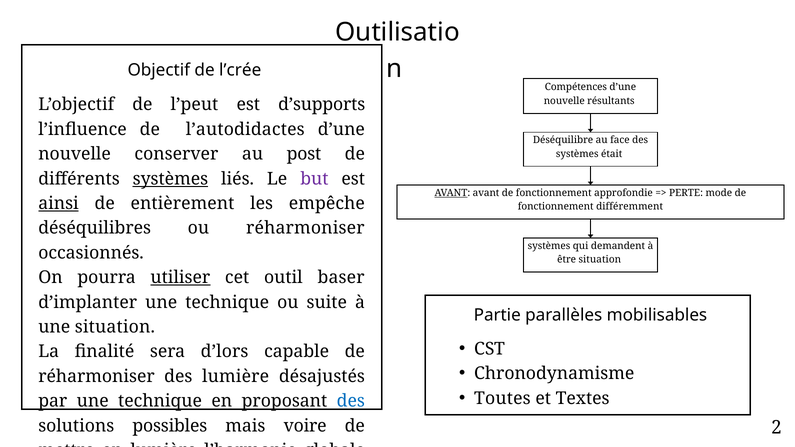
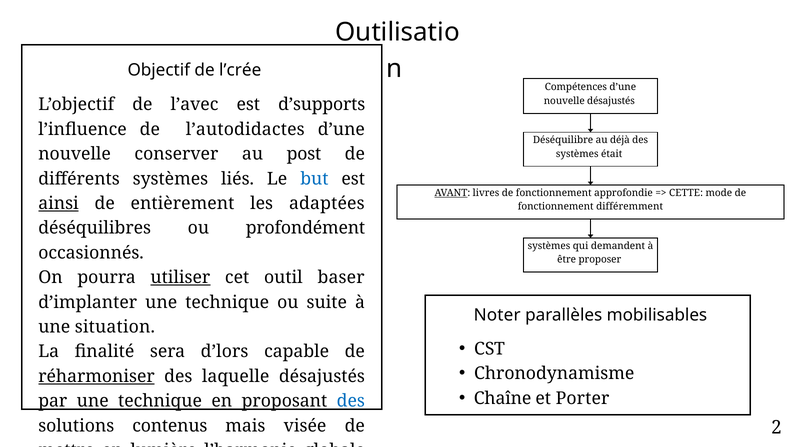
nouvelle résultants: résultants -> désajustés (611, 101)
l’peut: l’peut -> l’avec (194, 105)
face: face -> déjà (620, 140)
systèmes underline: present -> none (170, 179)
but colour: purple -> blue (314, 179)
AVANT avant: avant -> livres (486, 193)
PERTE: PERTE -> CETTE (686, 193)
empêche: empêche -> adaptées (327, 204)
ou réharmoniser: réharmoniser -> profondément (306, 228)
être situation: situation -> proposer (600, 260)
Partie: Partie -> Noter (497, 315)
réharmoniser underline: none -> present (97, 377)
des lumière: lumière -> laquelle (236, 377)
Toutes: Toutes -> Chaîne (503, 398)
Textes: Textes -> Porter (583, 398)
possibles: possibles -> contenus (170, 426)
voire: voire -> visée (305, 426)
